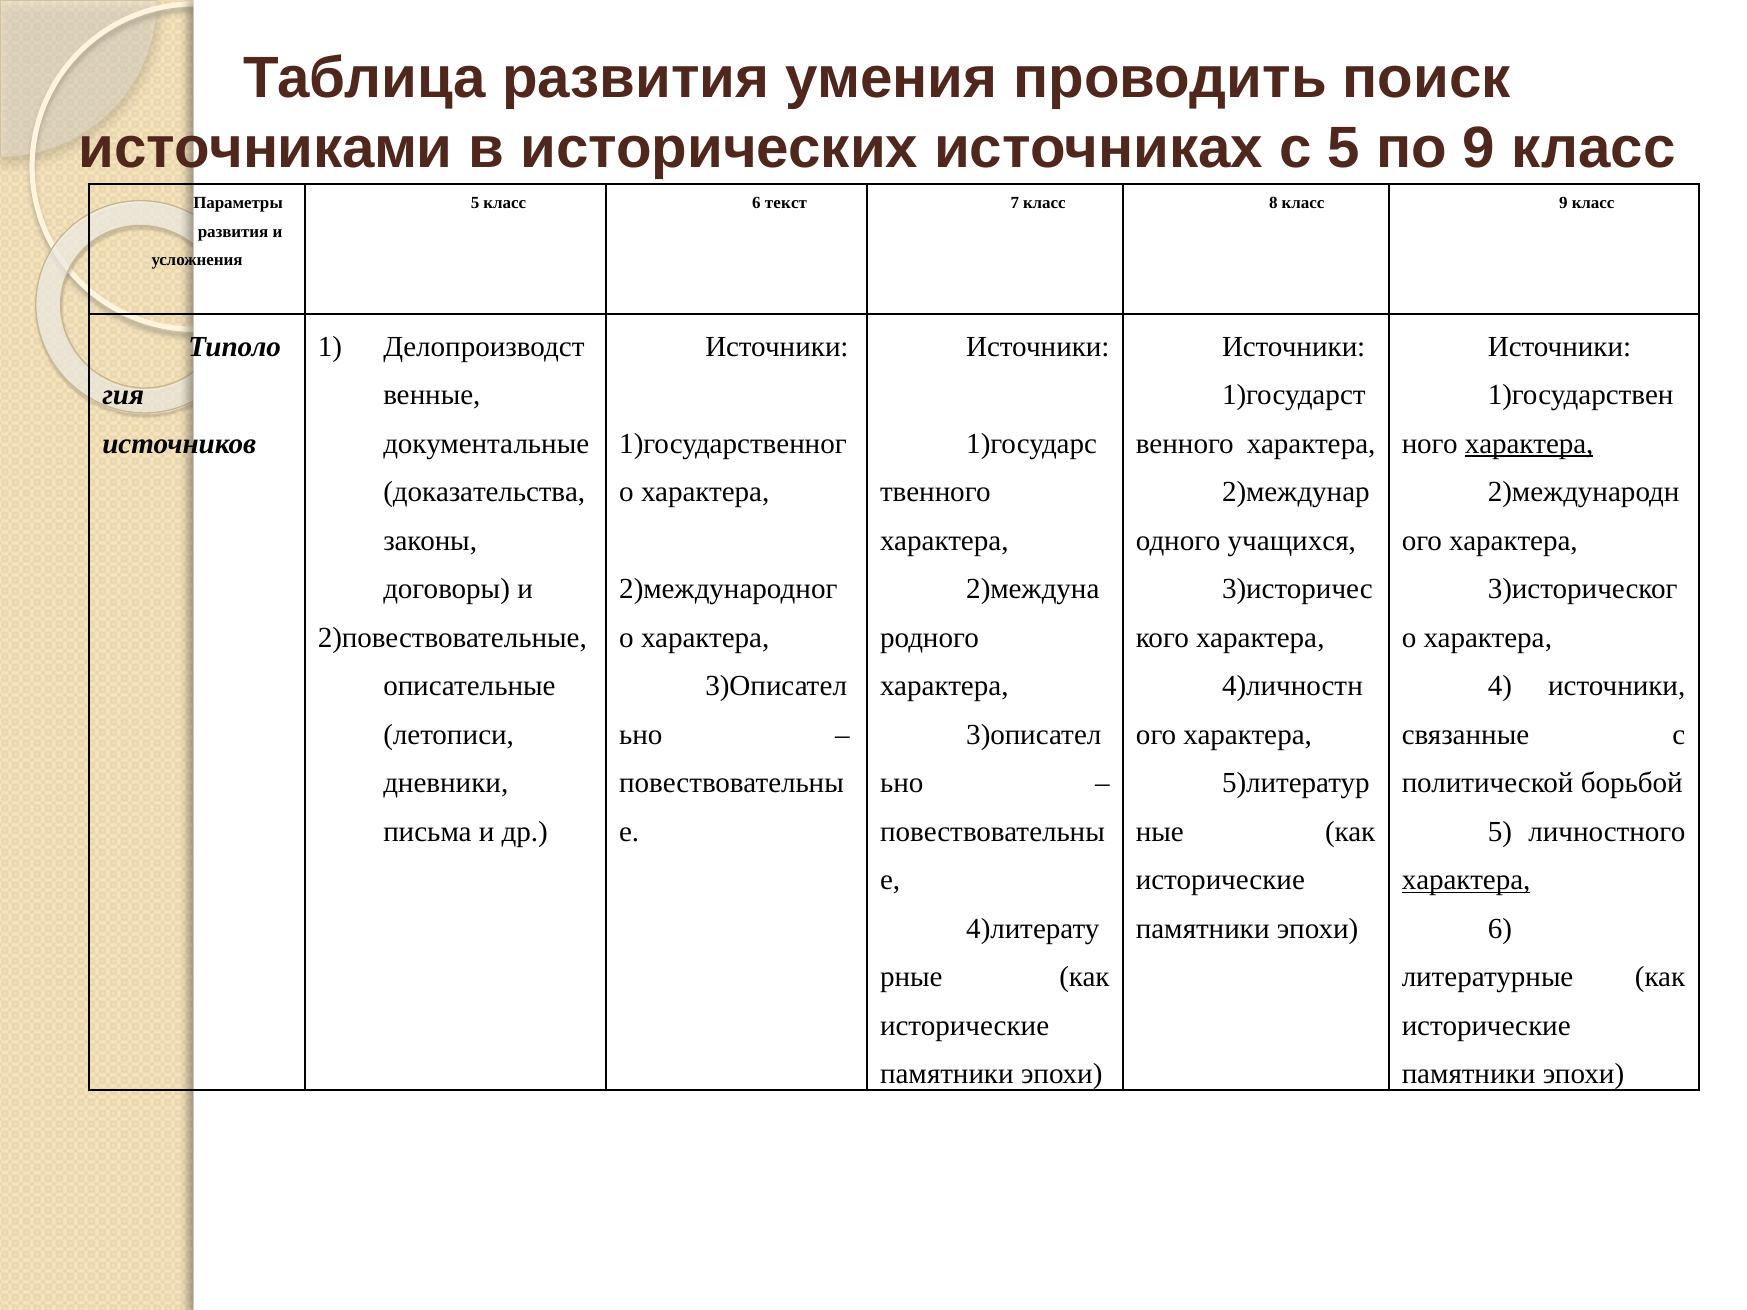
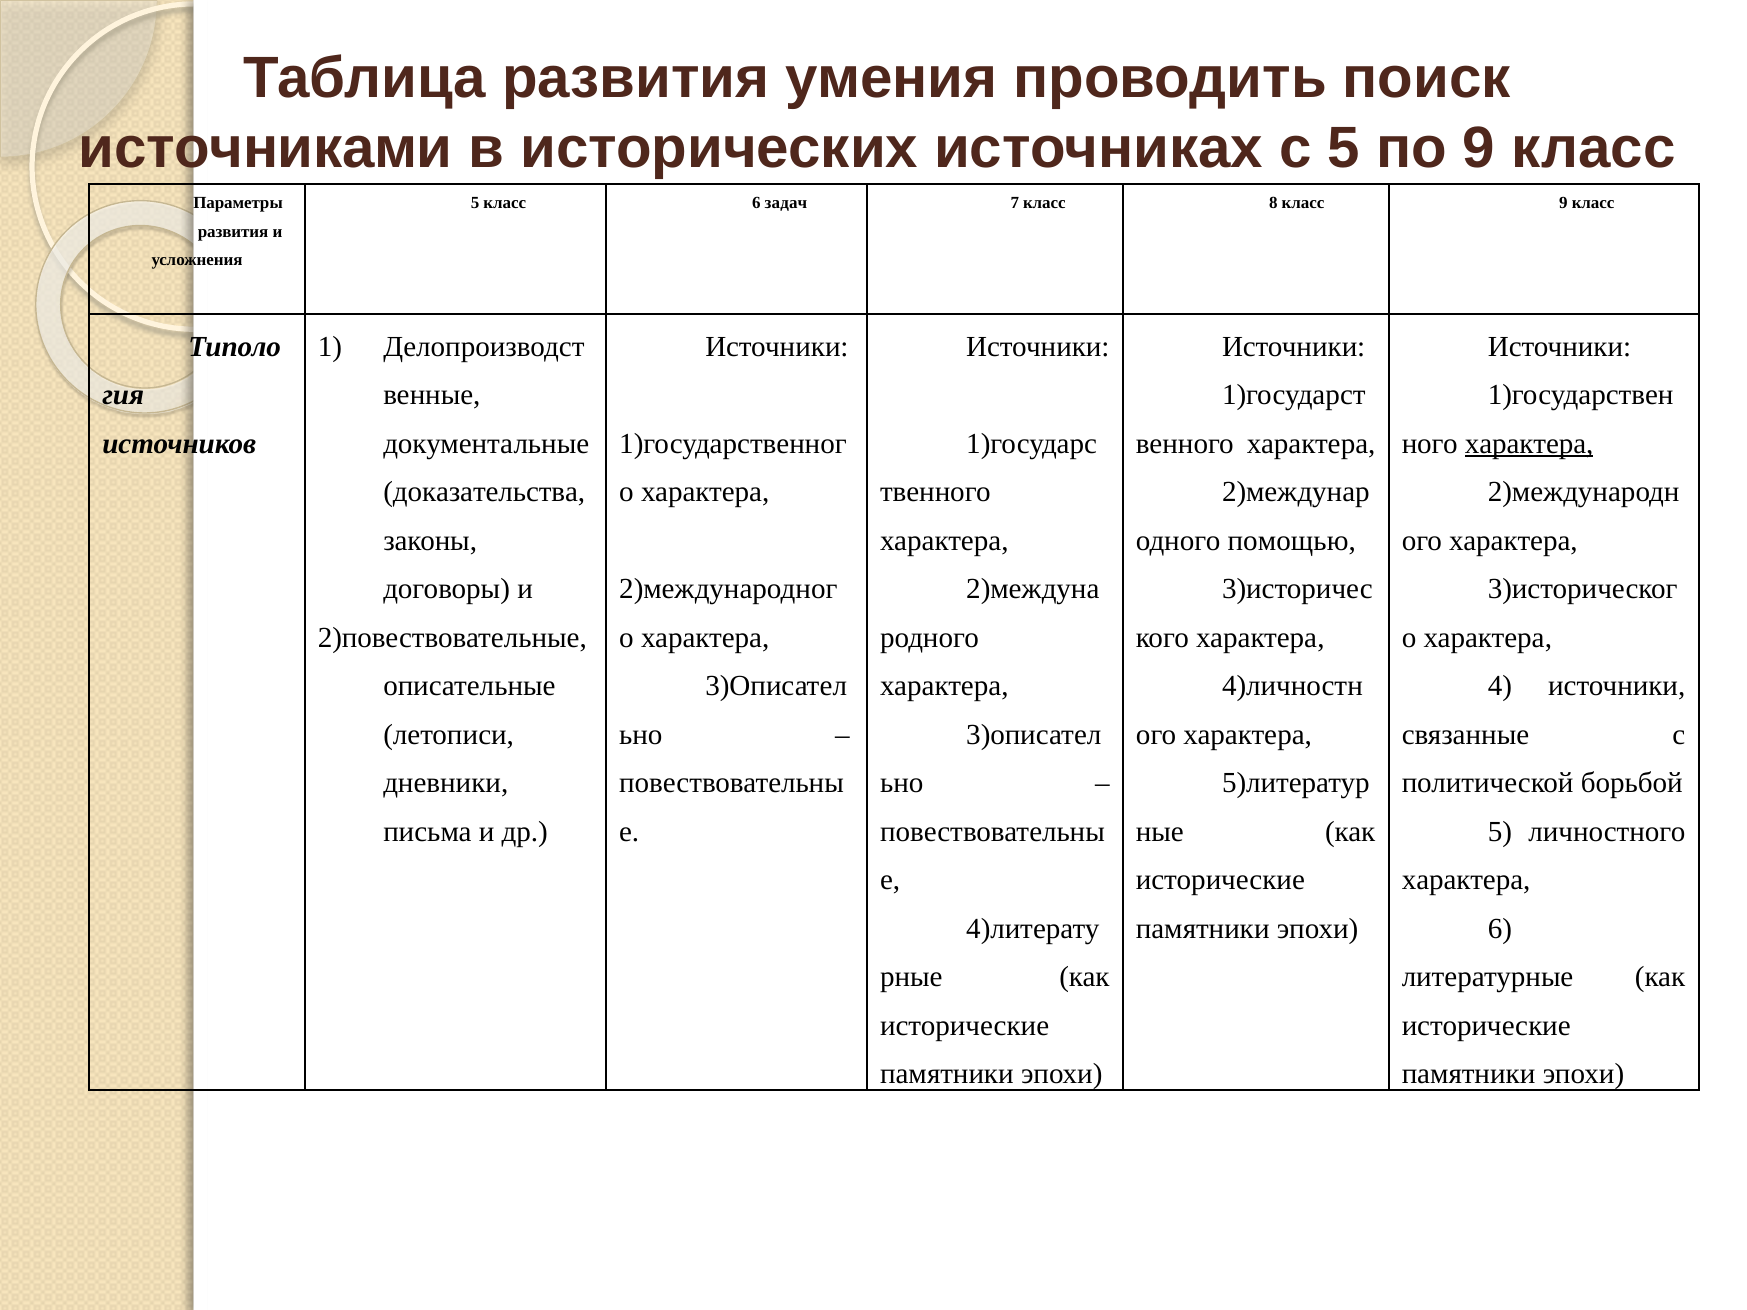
текст: текст -> задач (786, 203)
учащихся: учащихся -> помощью (1292, 541)
характера underline: present -> none (1466, 880)
